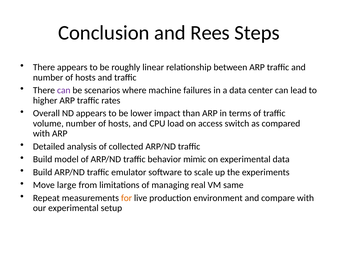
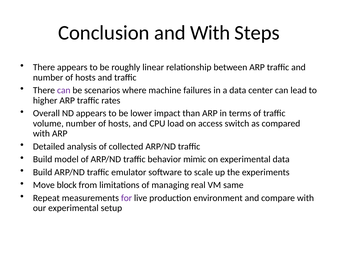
and Rees: Rees -> With (210, 33)
large: large -> block (67, 185)
for colour: orange -> purple (127, 198)
